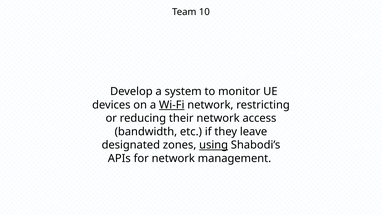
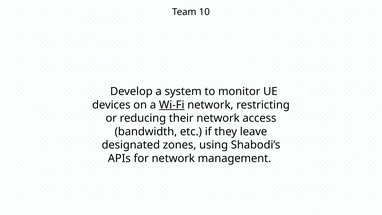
using underline: present -> none (214, 145)
